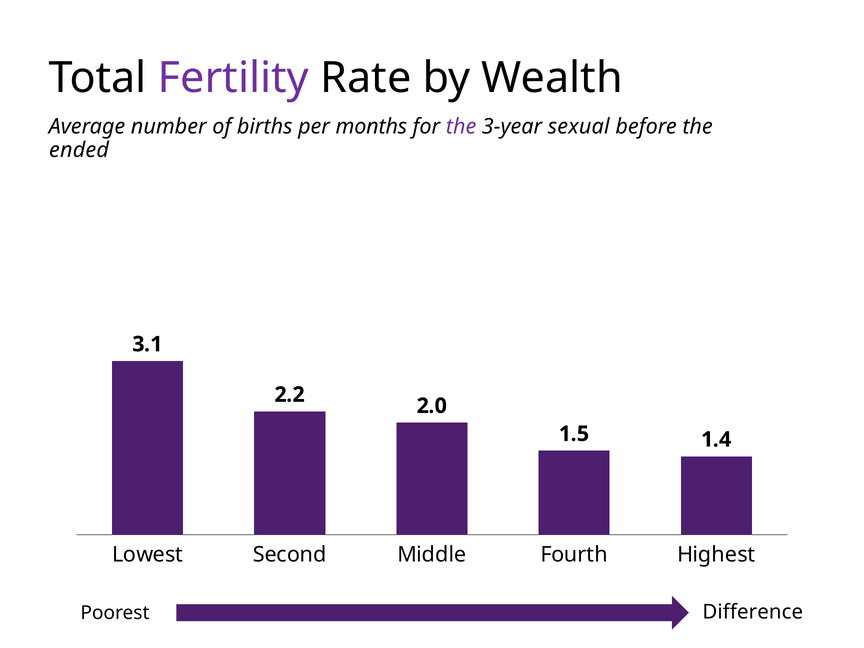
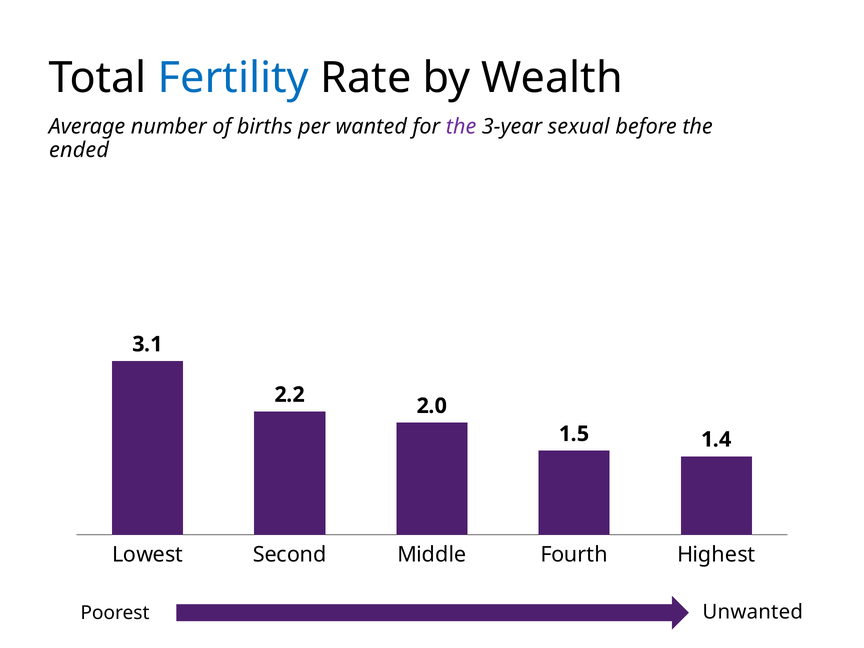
Fertility colour: purple -> blue (233, 78)
months: months -> wanted (371, 127)
Difference: Difference -> Unwanted (753, 612)
